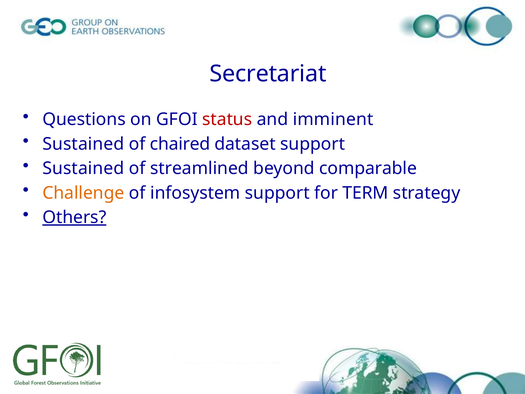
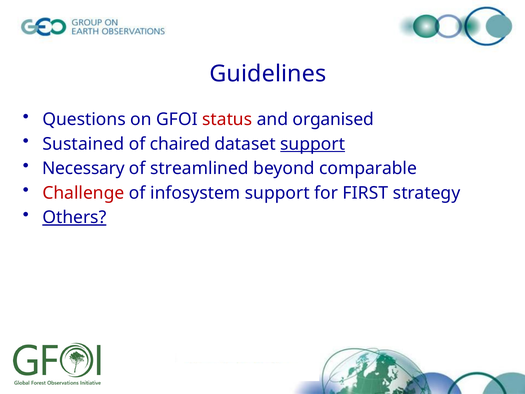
Secretariat: Secretariat -> Guidelines (268, 74)
imminent: imminent -> organised (333, 119)
support underline: none -> present (313, 144)
Sustained: Sustained -> Necessary (84, 168)
Challenge colour: orange -> red (83, 193)
TERM: TERM -> FIRST (365, 193)
